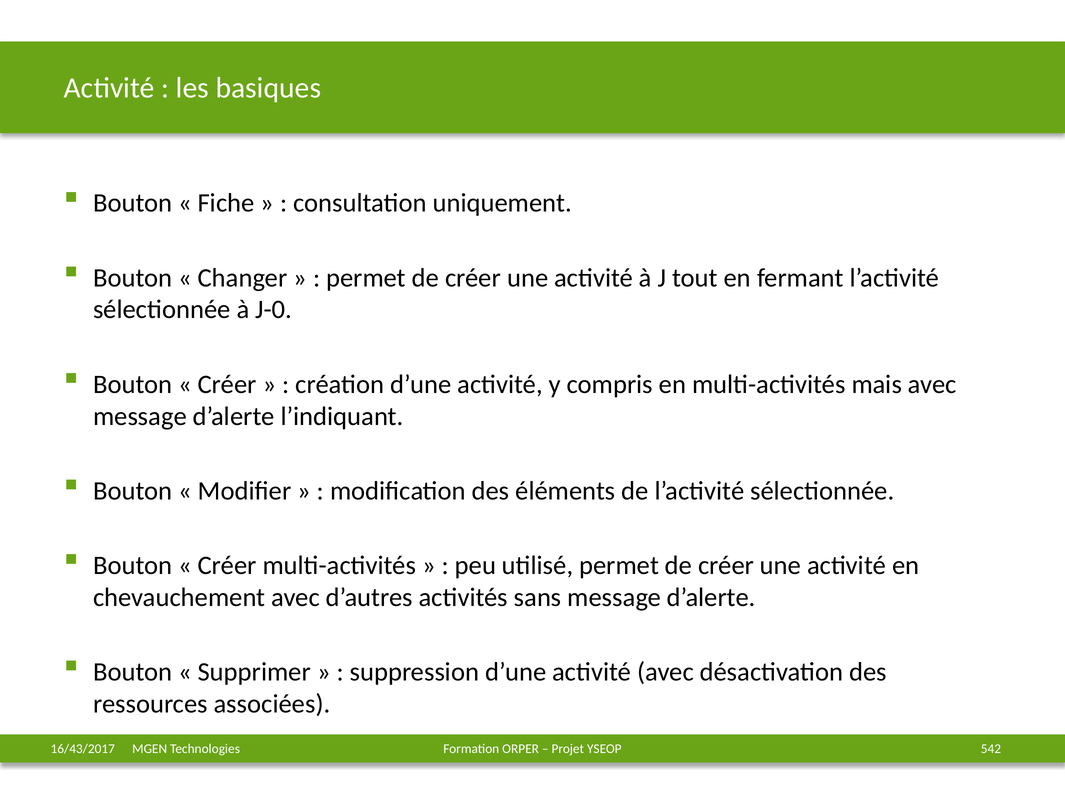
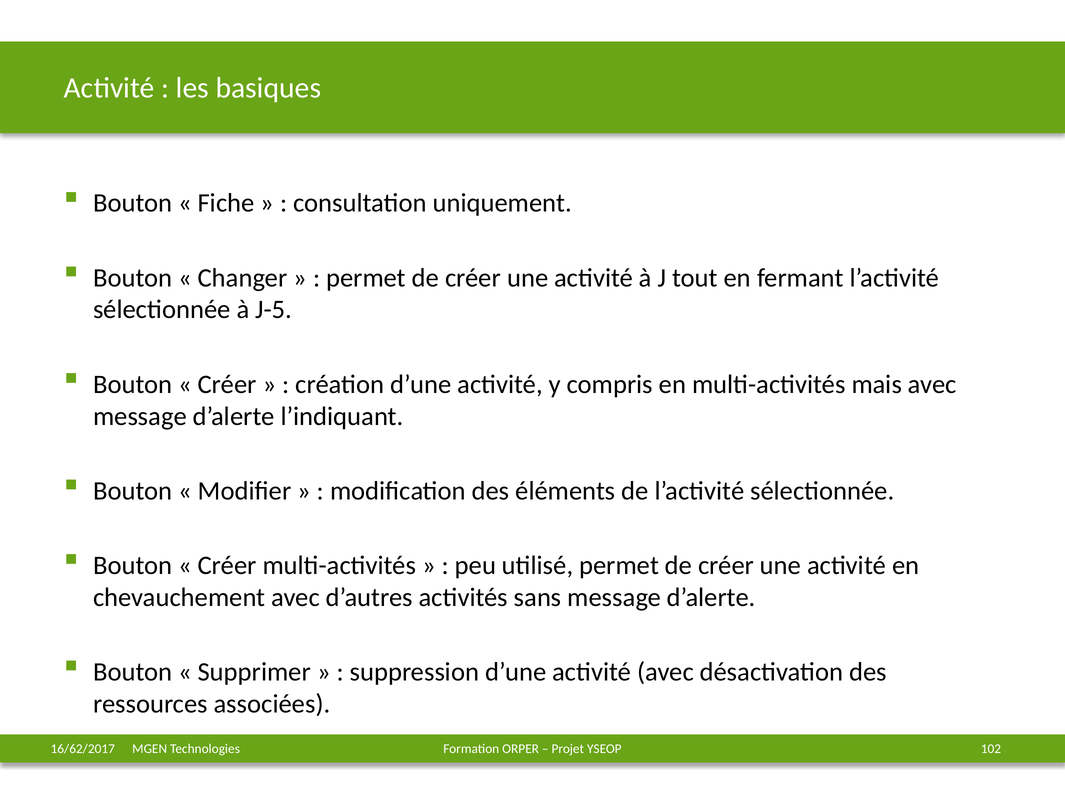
J-0: J-0 -> J-5 (274, 310)
16/43/2017: 16/43/2017 -> 16/62/2017 (83, 748)
542: 542 -> 102 (991, 748)
